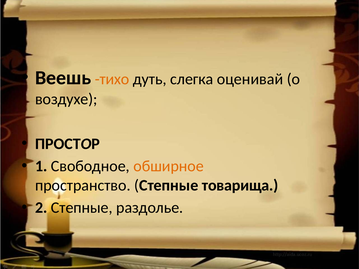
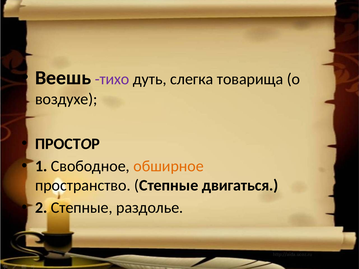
тихо colour: orange -> purple (112, 79)
оценивай: оценивай -> товарища (250, 79)
товарища: товарища -> двигаться (240, 185)
